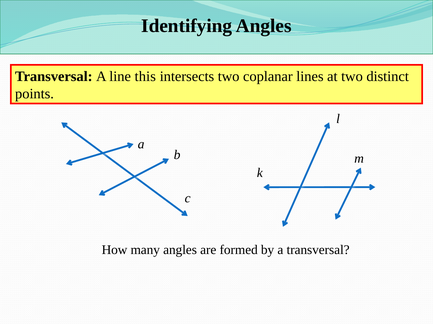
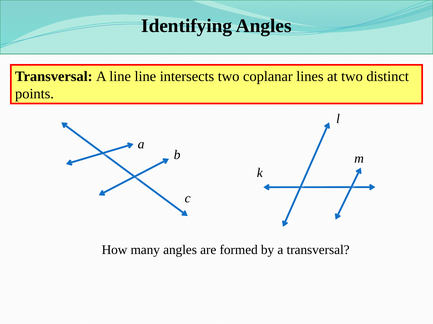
line this: this -> line (145, 77)
